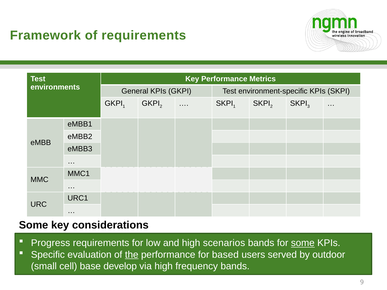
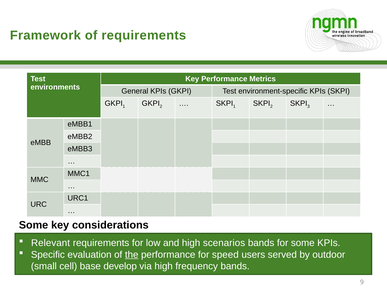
Progress: Progress -> Relevant (51, 243)
some underline: present -> none (303, 243)
based: based -> speed (225, 255)
